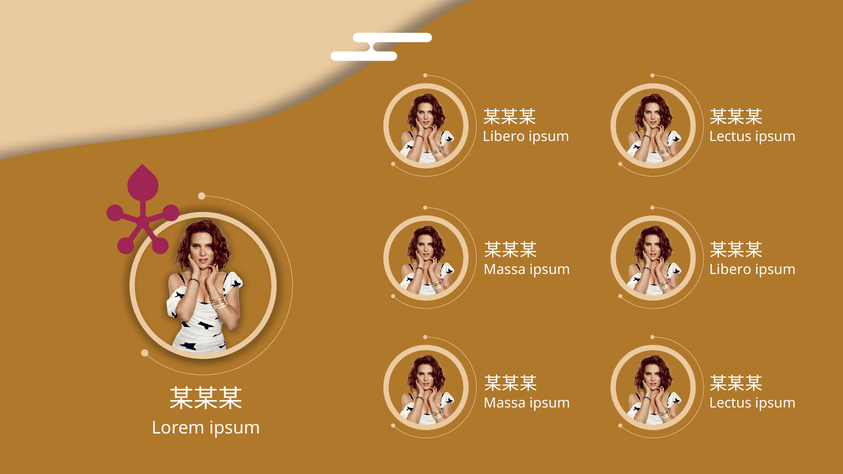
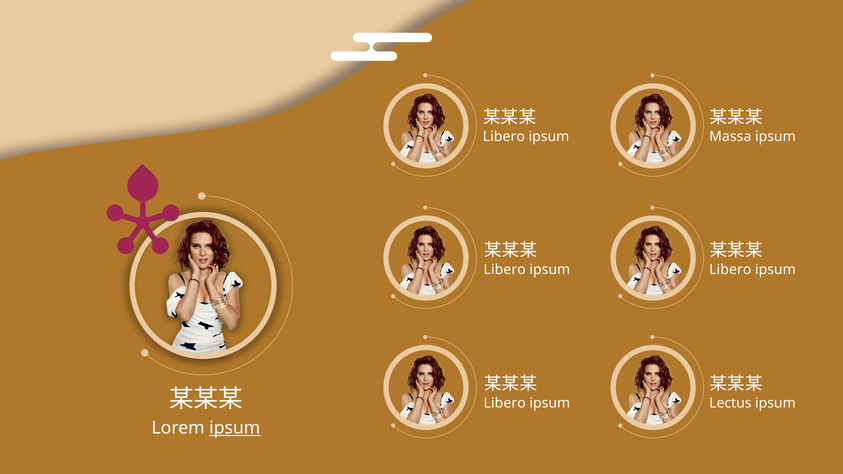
Lectus: Lectus -> Massa (730, 137)
Massa: Massa -> Libero (505, 270)
Massa: Massa -> Libero (505, 403)
ipsum underline: none -> present (235, 428)
